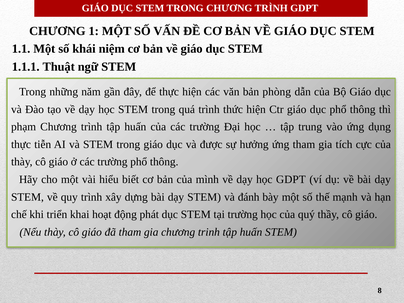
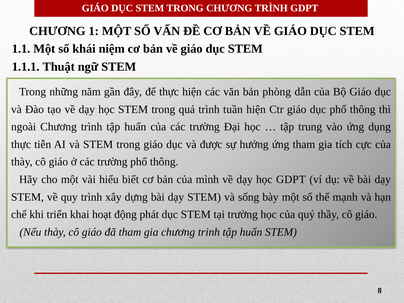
thức: thức -> tuần (233, 109)
phạm: phạm -> ngoài (24, 127)
đánh: đánh -> sống (249, 197)
